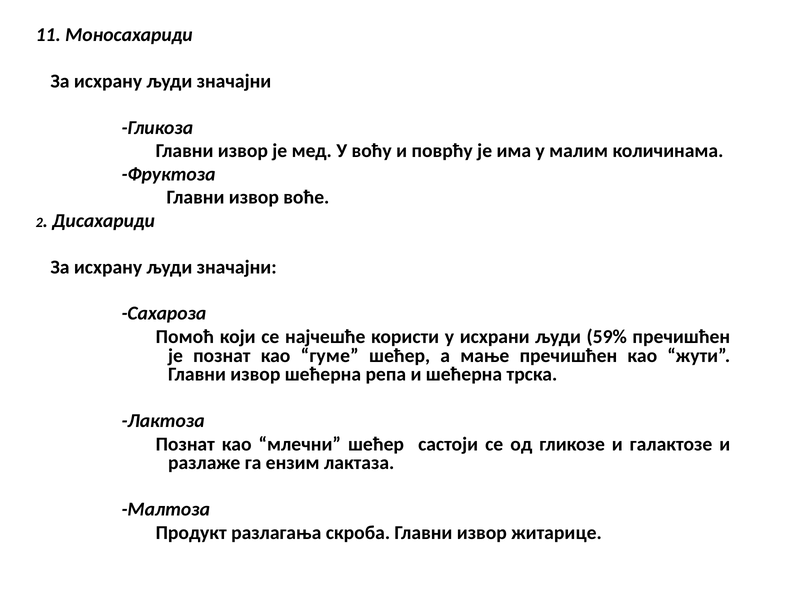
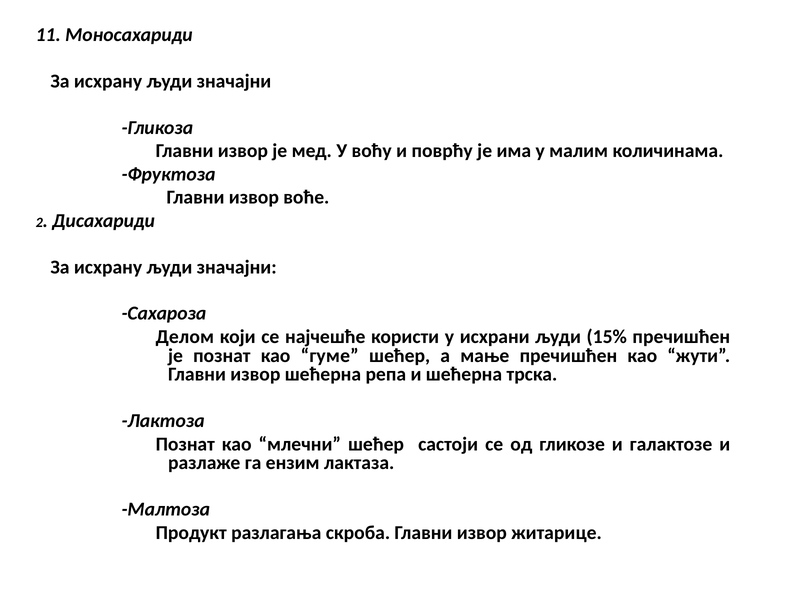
Помоћ: Помоћ -> Делом (185, 337)
59%: 59% -> 15% (607, 337)
